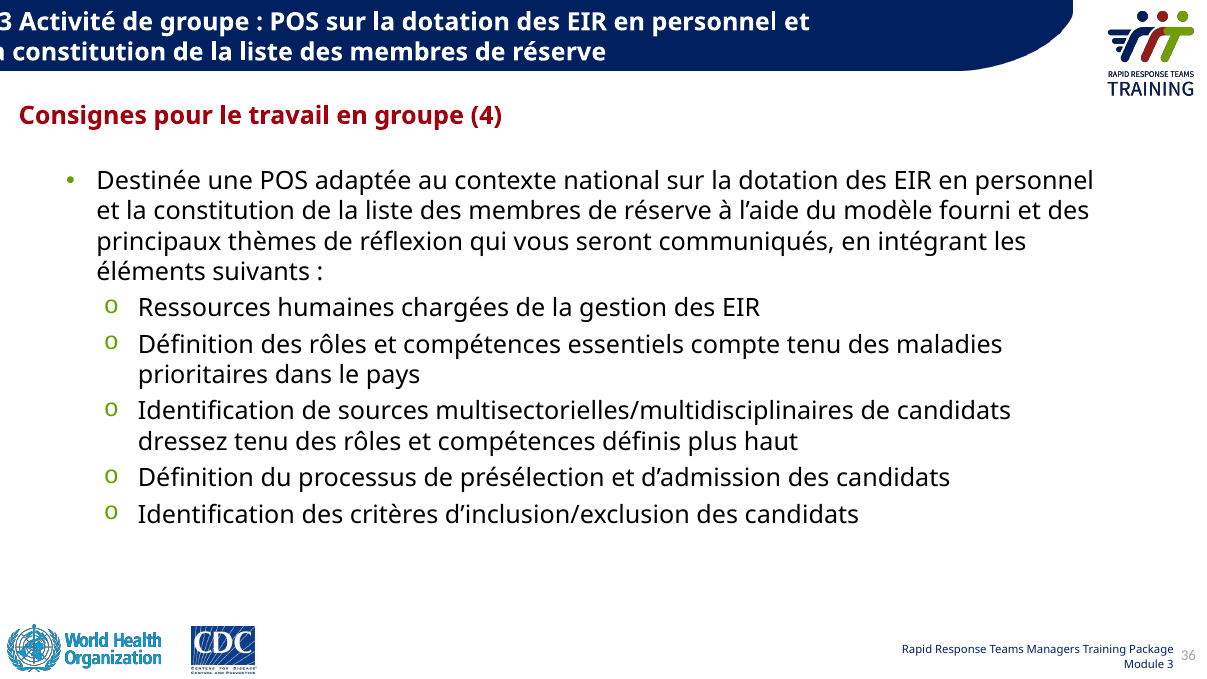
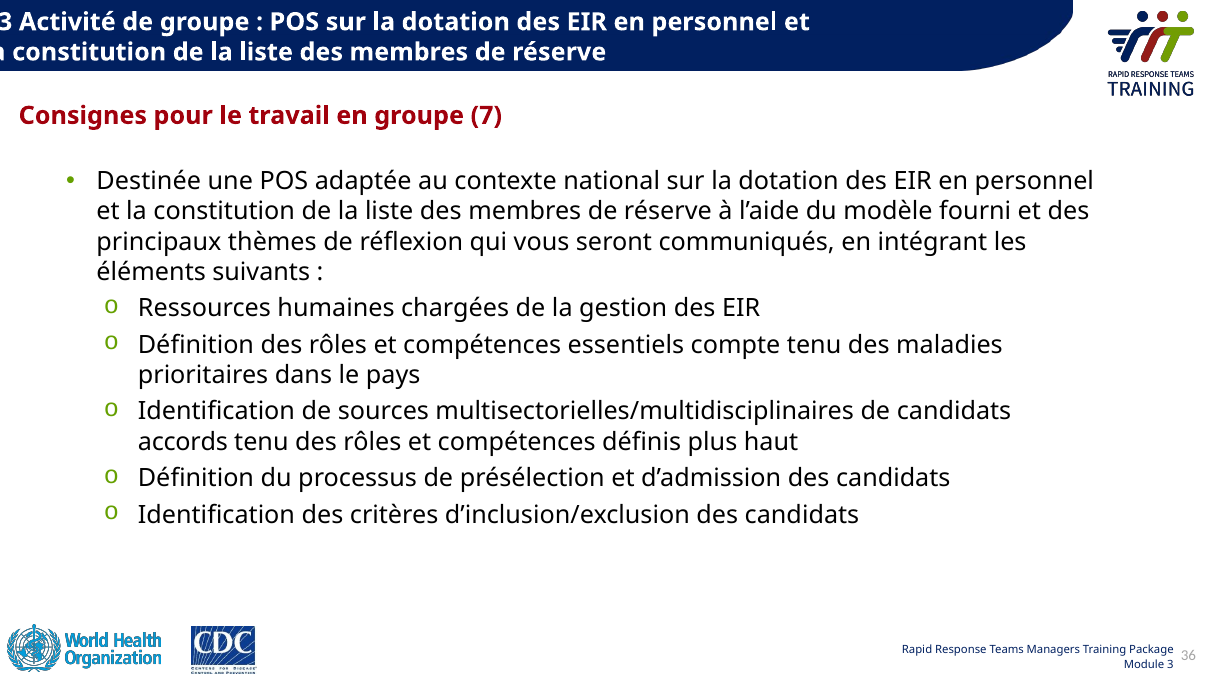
4: 4 -> 7 (486, 116)
dressez: dressez -> accords (183, 442)
